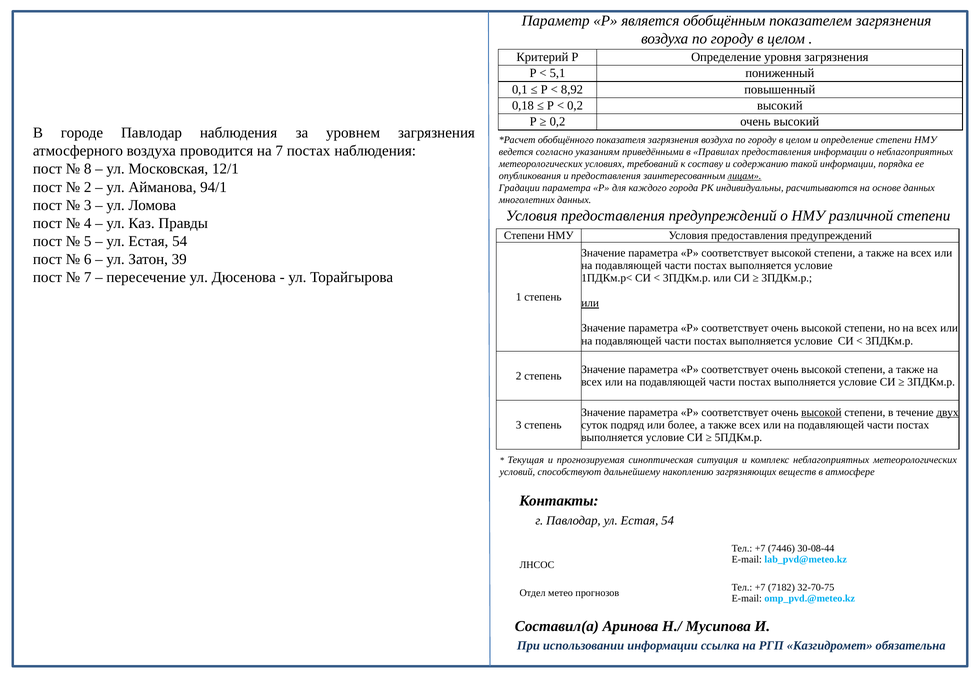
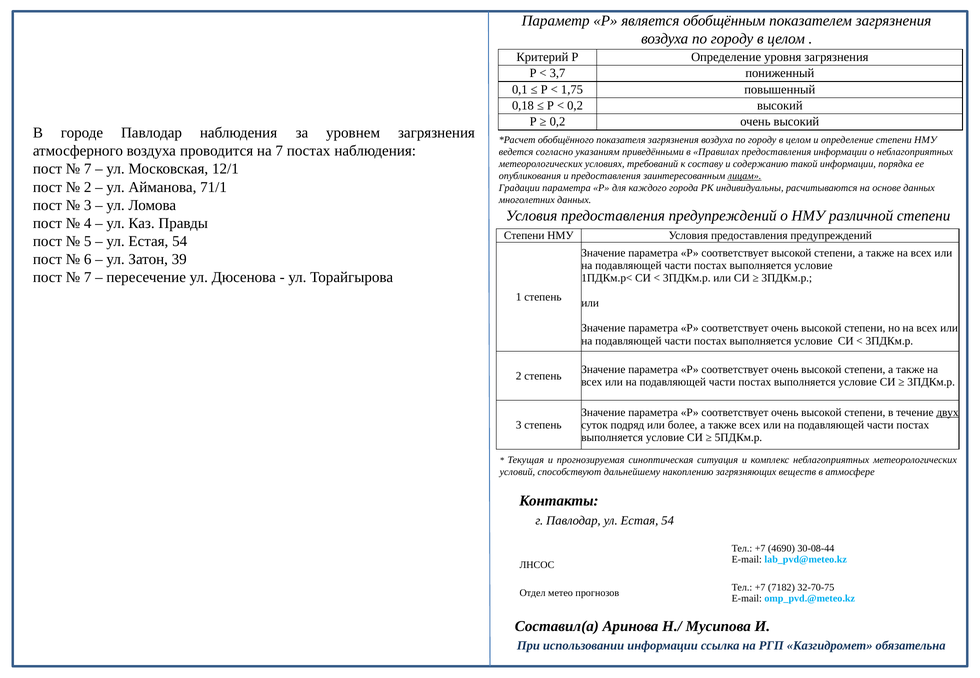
5,1: 5,1 -> 3,7 (558, 73)
8,92: 8,92 -> 1,75 (572, 90)
8: 8 -> 7 (88, 169)
94/1: 94/1 -> 71/1 (214, 187)
или underline: present -> none (590, 303)
высокой underline: present -> none (821, 413)
7446: 7446 -> 4690 (781, 549)
